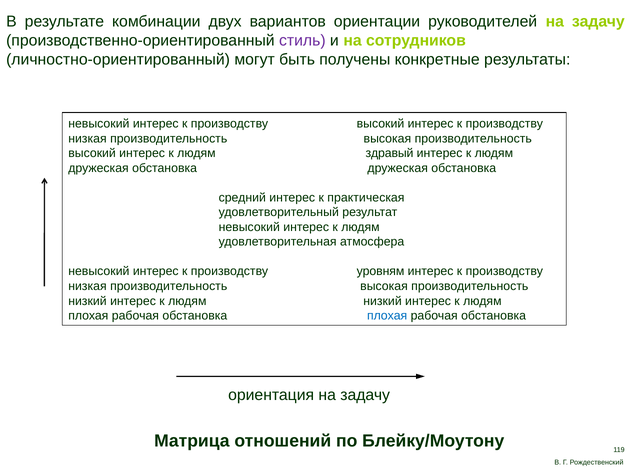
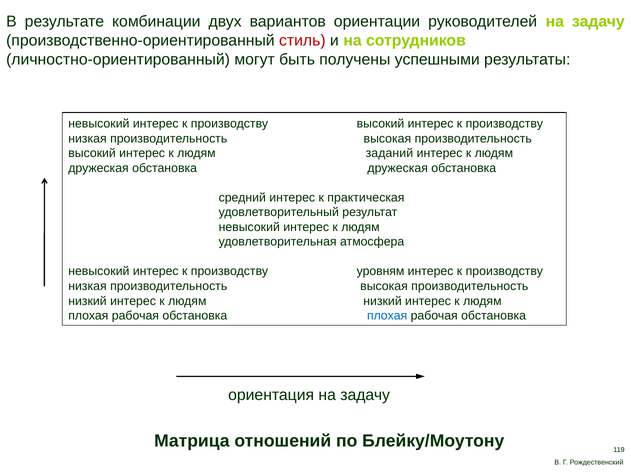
стиль colour: purple -> red (302, 41)
конкретные: конкретные -> успешными (437, 60)
здравый: здравый -> заданий (389, 153)
